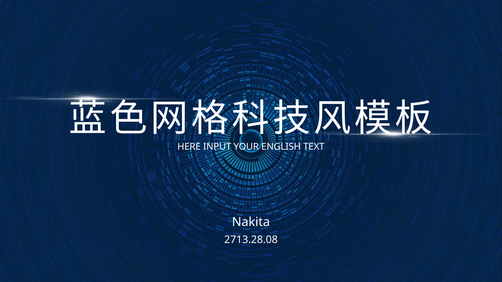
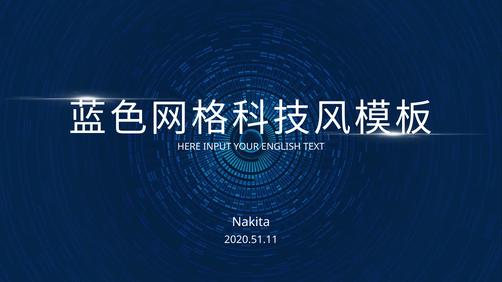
2713.28.08: 2713.28.08 -> 2020.51.11 (251, 240)
